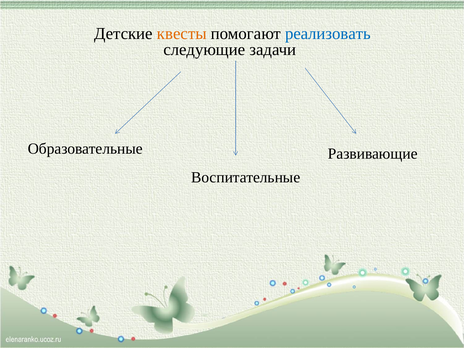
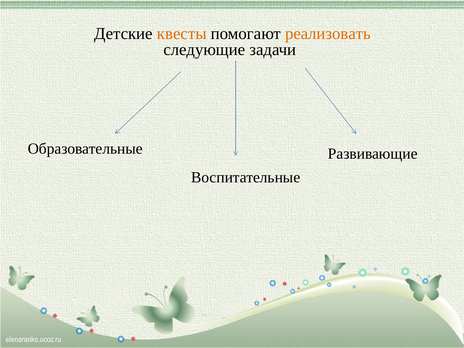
реализовать colour: blue -> orange (328, 34)
